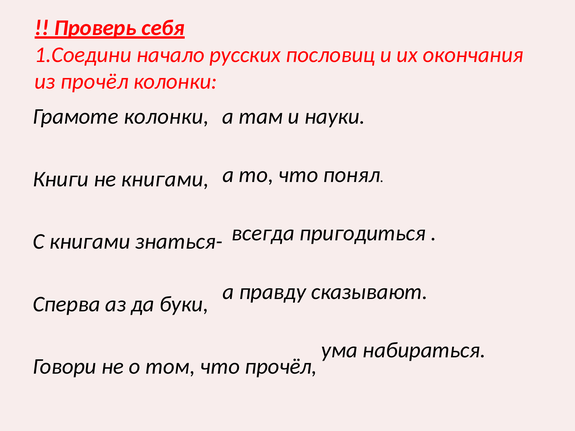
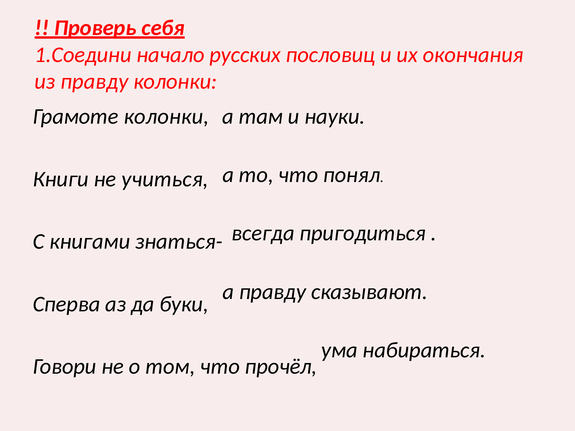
из прочёл: прочёл -> правду (94, 82)
не книгами: книгами -> учиться (165, 179)
